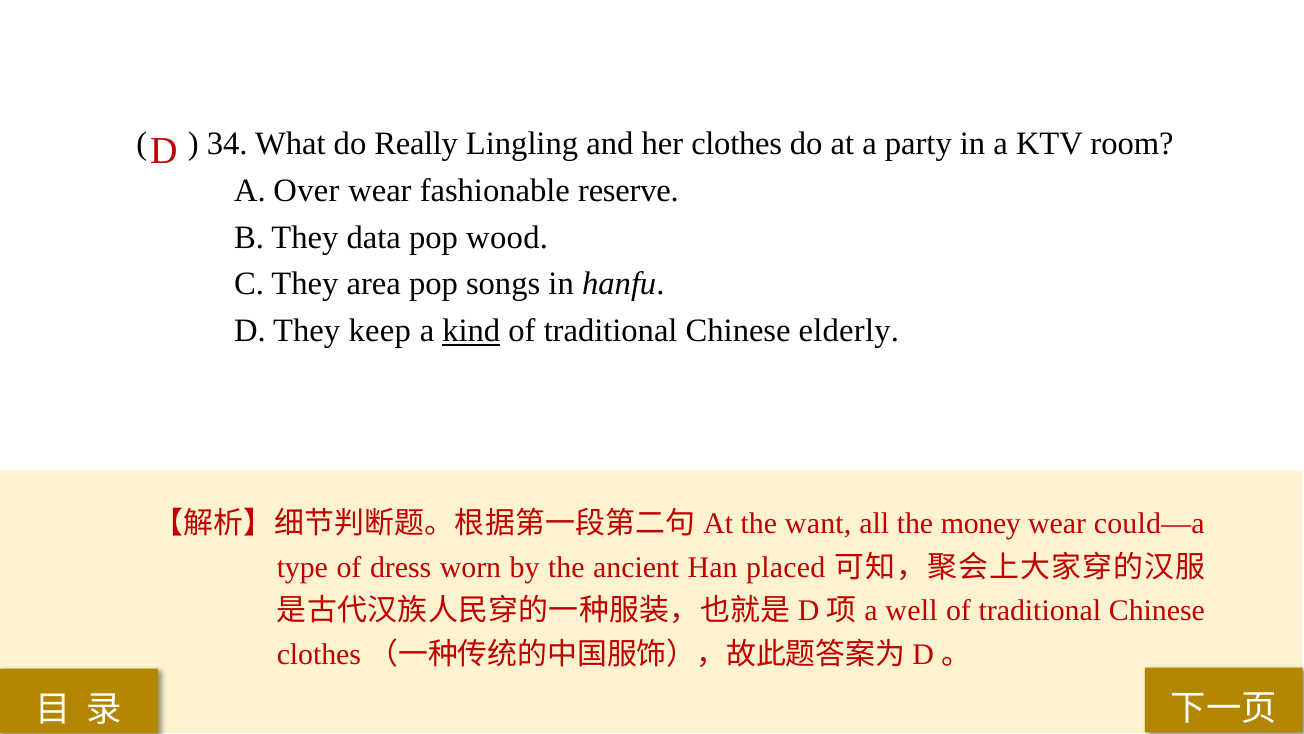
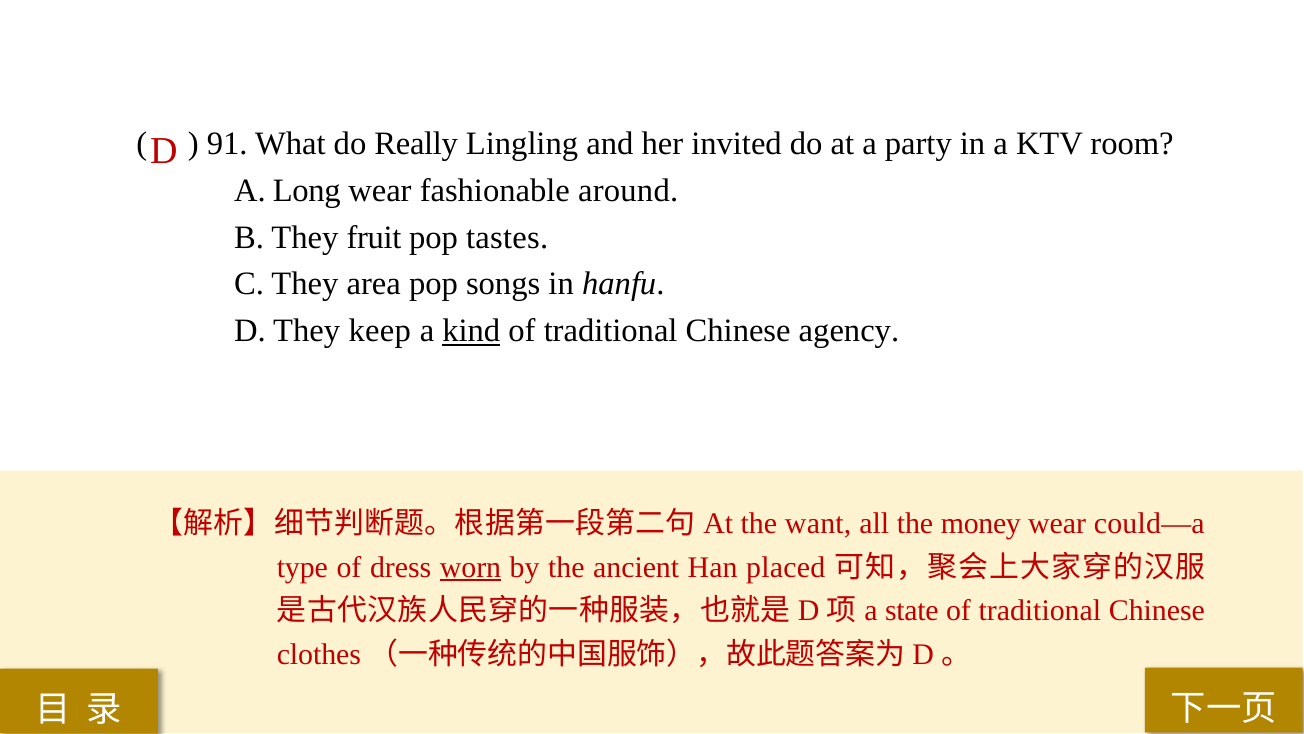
34: 34 -> 91 (227, 143)
clothes: clothes -> invited (737, 143)
Over: Over -> Long (307, 190)
reserve: reserve -> around (628, 190)
data: data -> fruit (374, 237)
wood: wood -> tastes (507, 237)
elderly: elderly -> agency (849, 331)
worn underline: none -> present (470, 567)
well: well -> state (912, 611)
